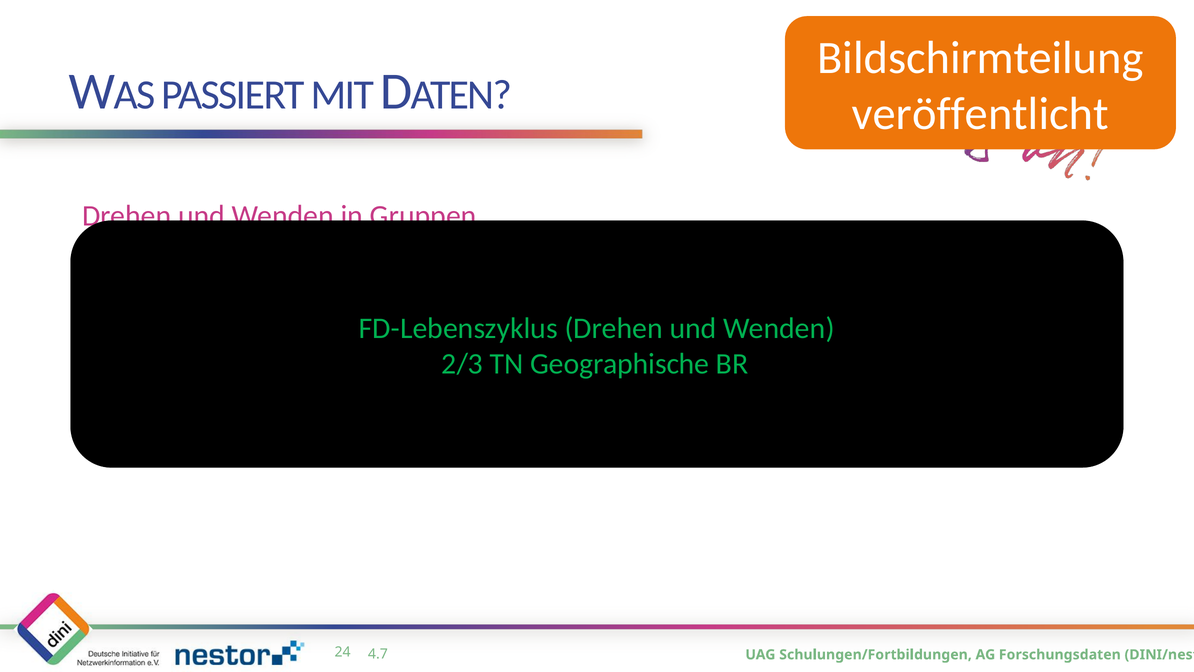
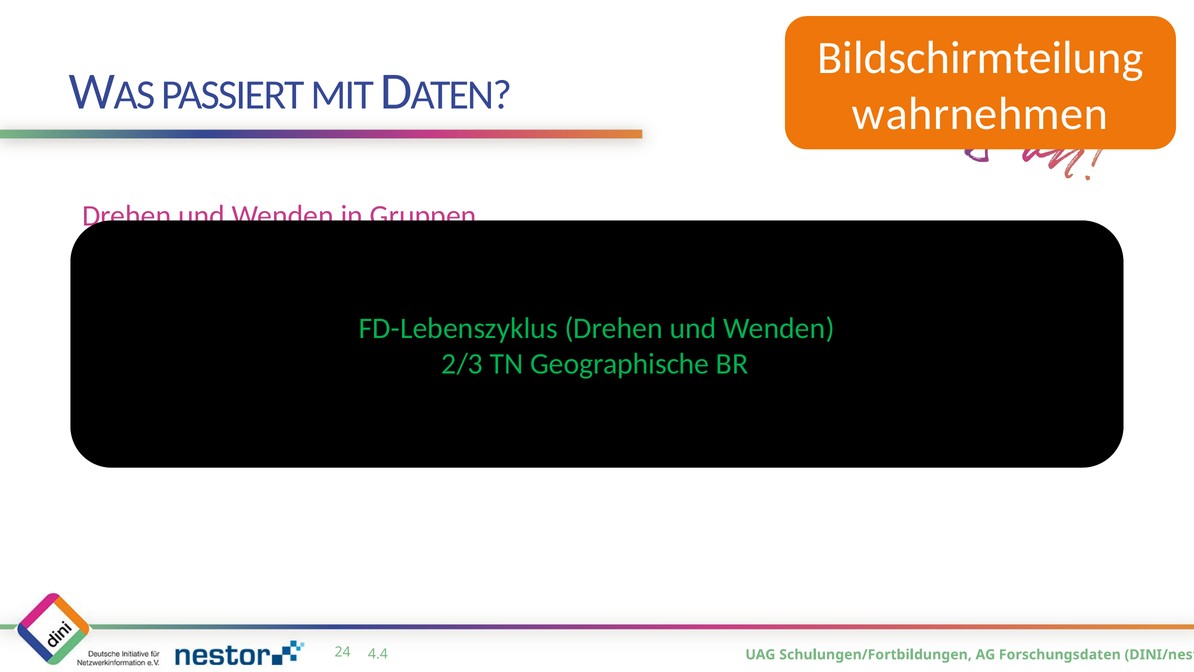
veröffentlicht: veröffentlicht -> wahrnehmen (980, 114)
4.7: 4.7 -> 4.4 (378, 654)
